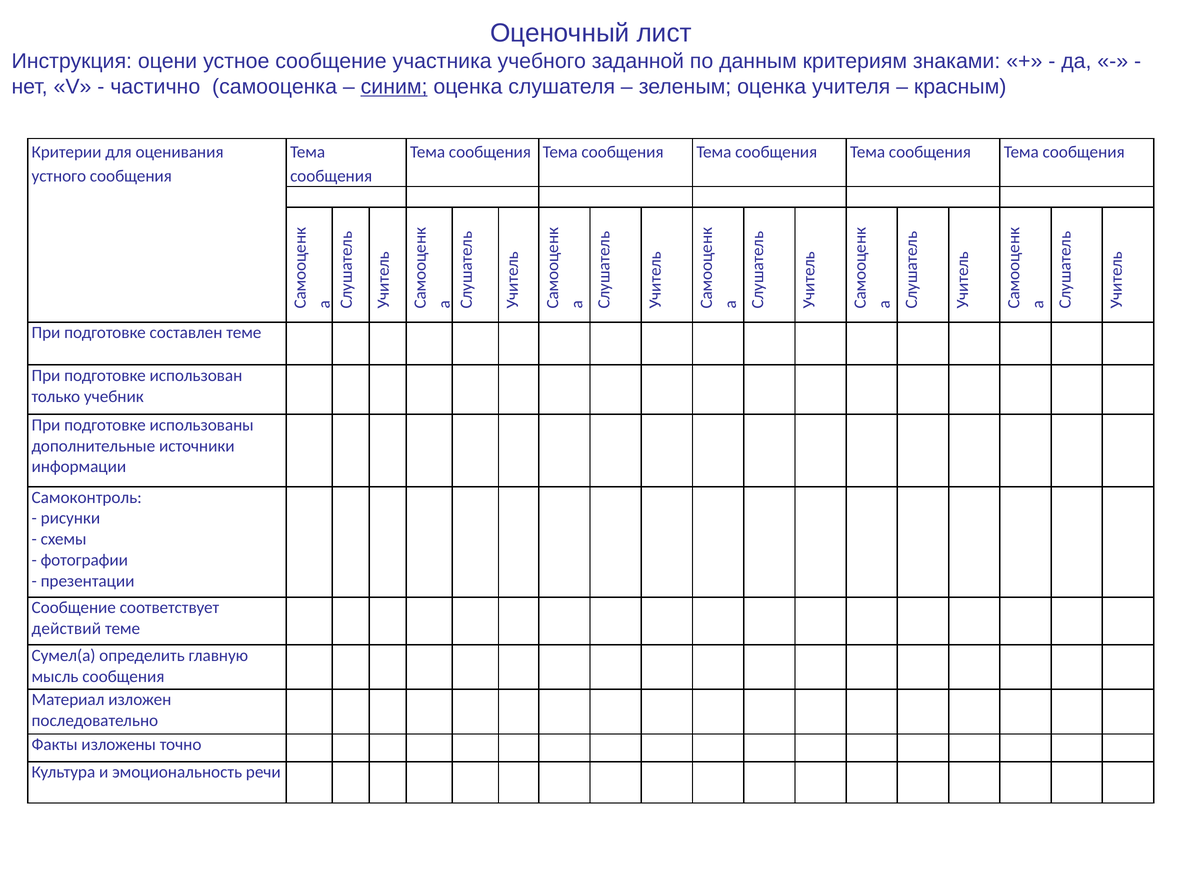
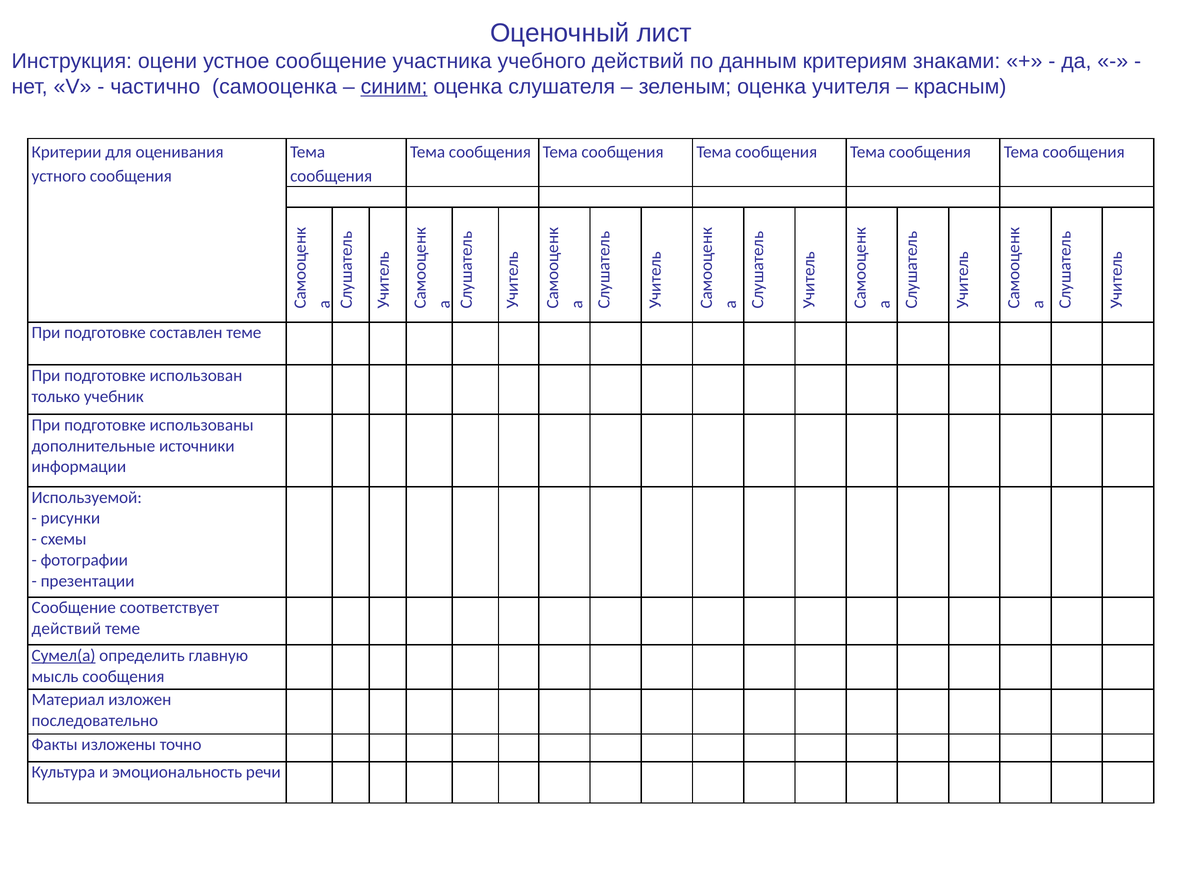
учебного заданной: заданной -> действий (638, 61)
Самоконтроль: Самоконтроль -> Используемой (87, 498)
Сумел(а underline: none -> present (64, 656)
